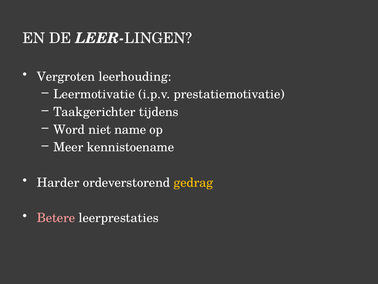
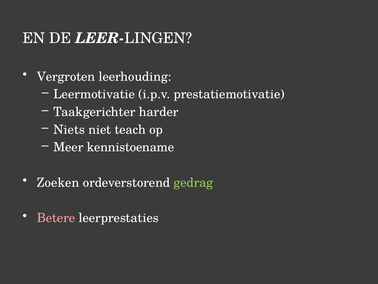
tijdens: tijdens -> harder (159, 112)
Word: Word -> Niets (69, 129)
name: name -> teach (130, 129)
Harder: Harder -> Zoeken (58, 182)
gedrag colour: yellow -> light green (193, 182)
